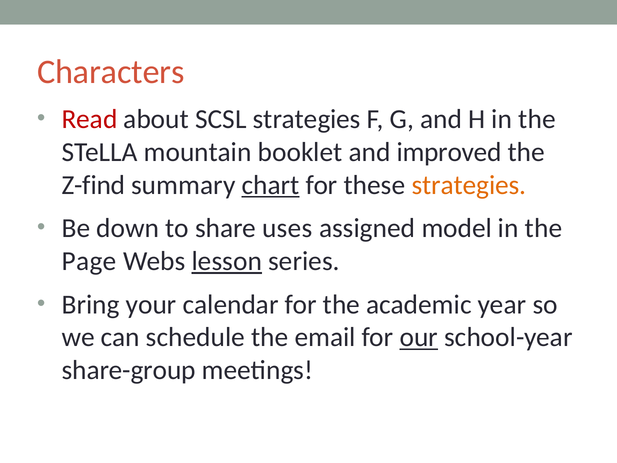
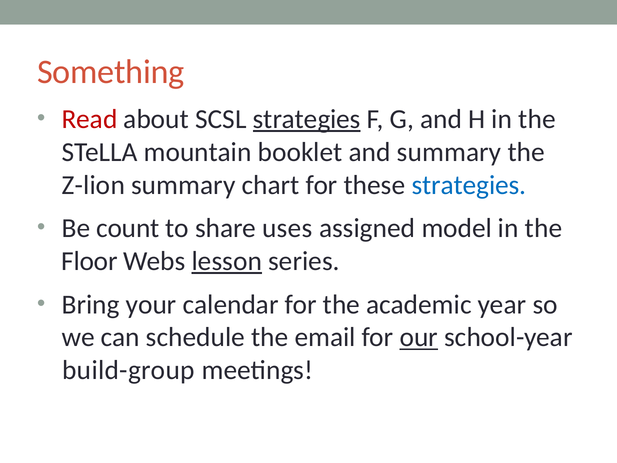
Characters: Characters -> Something (111, 72)
strategies underline: none -> present (307, 119)
and improved: improved -> summary (449, 152)
Z-find: Z-find -> Z-lion (93, 185)
chart underline: present -> none (271, 185)
strategies colour: orange -> blue (469, 185)
down: down -> count (128, 228)
Page: Page -> Floor (90, 261)
share-group: share-group -> build-group (129, 370)
